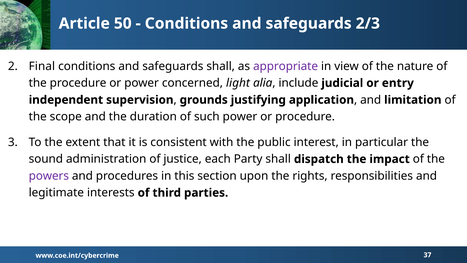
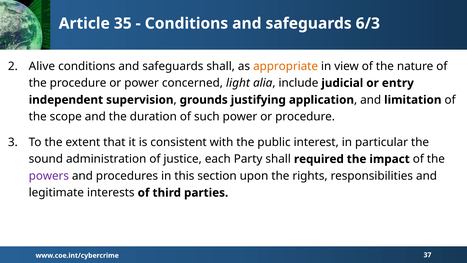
50: 50 -> 35 (123, 23)
2/3: 2/3 -> 6/3 (368, 23)
Final: Final -> Alive (42, 66)
appropriate colour: purple -> orange (286, 66)
dispatch: dispatch -> required (319, 159)
